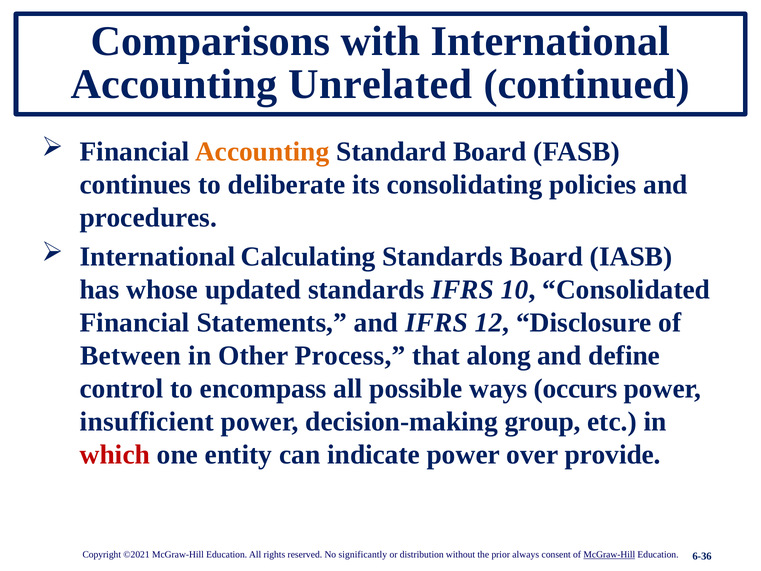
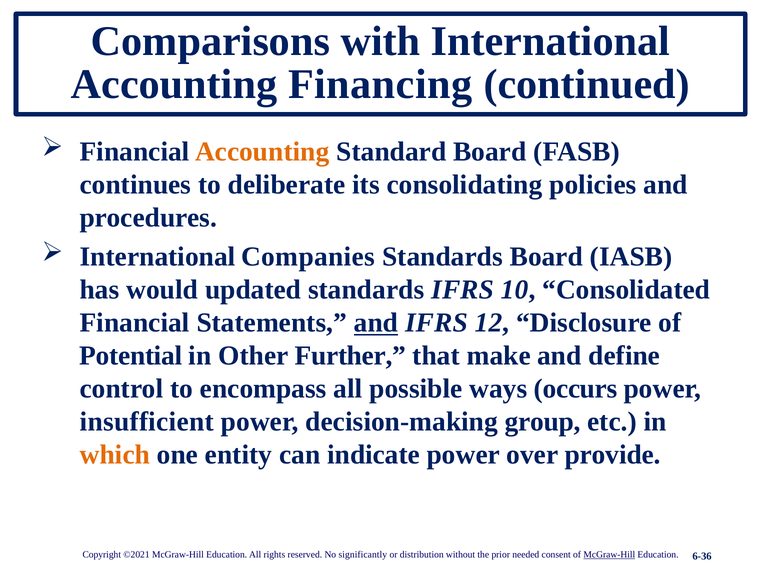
Unrelated: Unrelated -> Financing (380, 84)
Calculating: Calculating -> Companies (308, 257)
whose: whose -> would (162, 290)
and underline: none -> present (376, 323)
Between: Between -> Potential (131, 356)
Process: Process -> Further (350, 356)
along: along -> make (499, 356)
which colour: red -> orange (115, 454)
always: always -> needed (526, 554)
